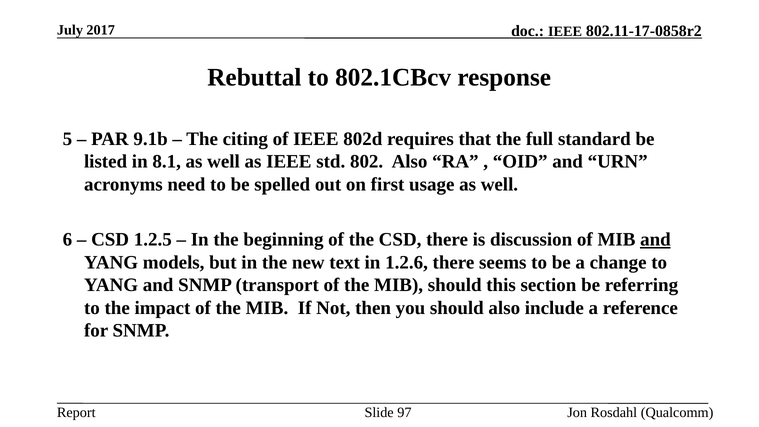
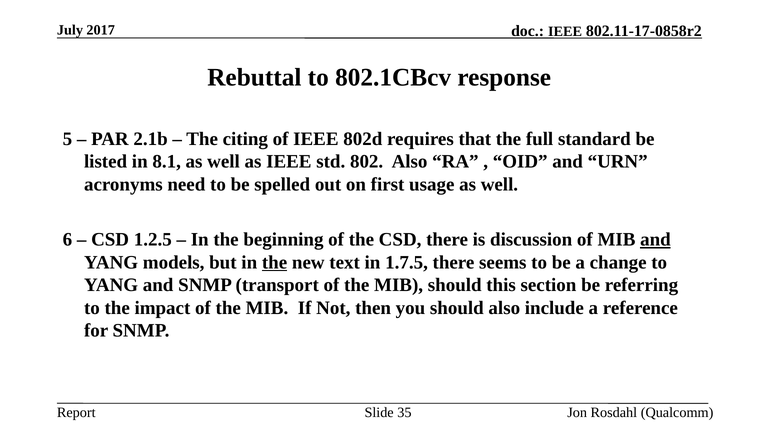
9.1b: 9.1b -> 2.1b (151, 139)
the underline: none -> present (275, 262)
1.2.6: 1.2.6 -> 1.7.5 (407, 262)
97: 97 -> 35 (404, 413)
